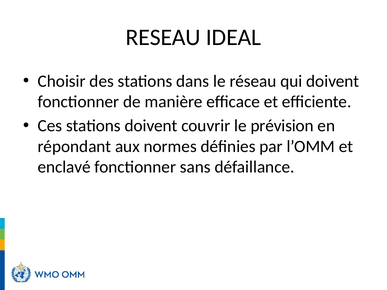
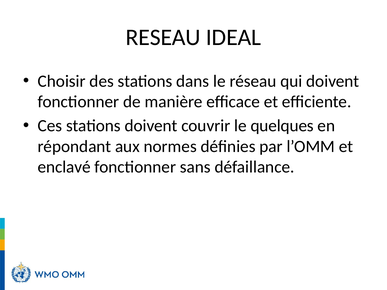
prévision: prévision -> quelques (282, 126)
